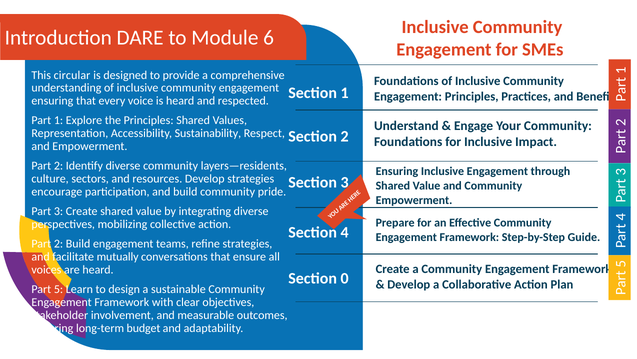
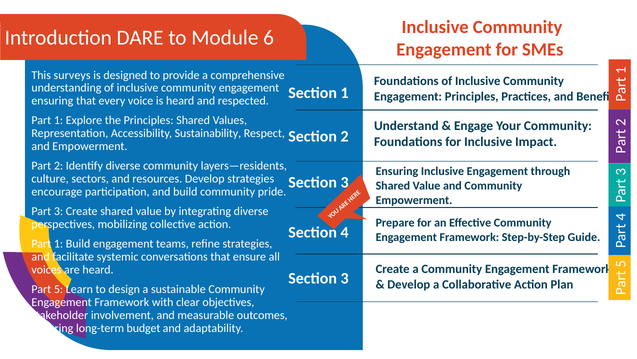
circular: circular -> surveys (72, 75)
2: 2 -> 1 (59, 243)
mutually: mutually -> systemic (118, 256)
0: 0 -> 3 (345, 278)
